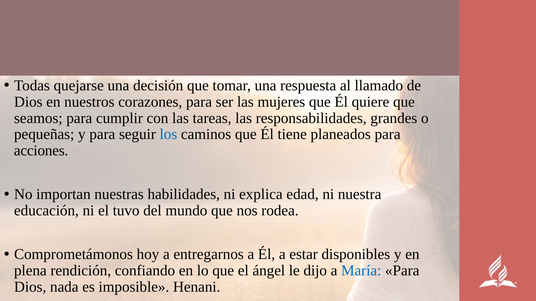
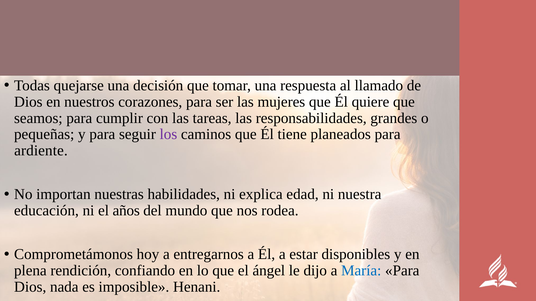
los colour: blue -> purple (168, 135)
acciones: acciones -> ardiente (41, 151)
tuvo: tuvo -> años (126, 211)
